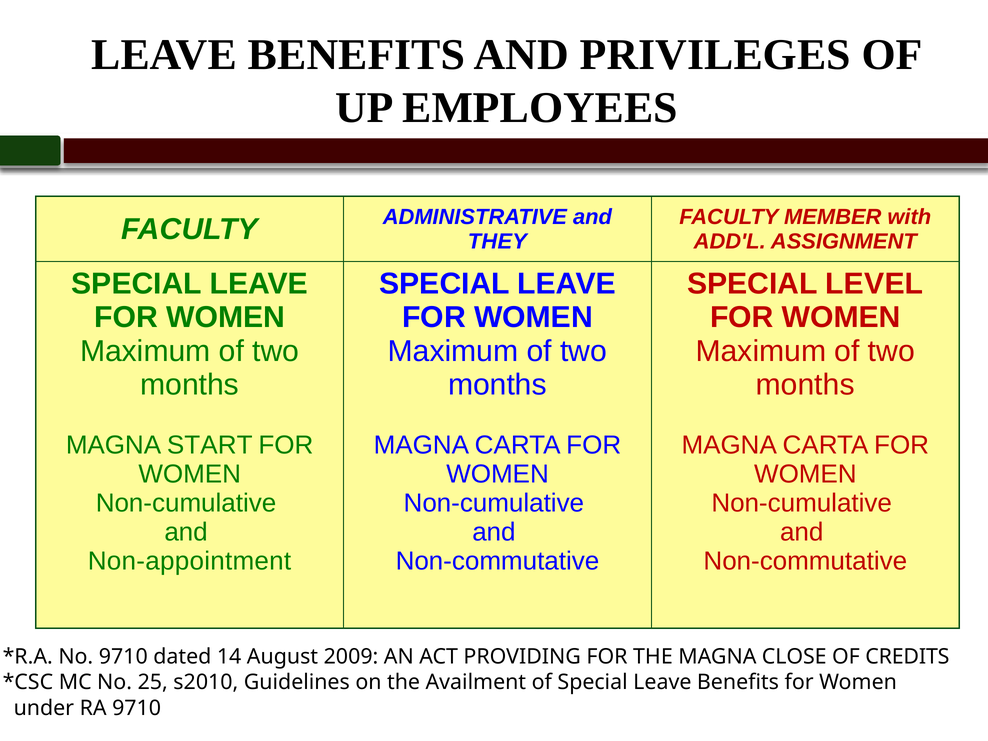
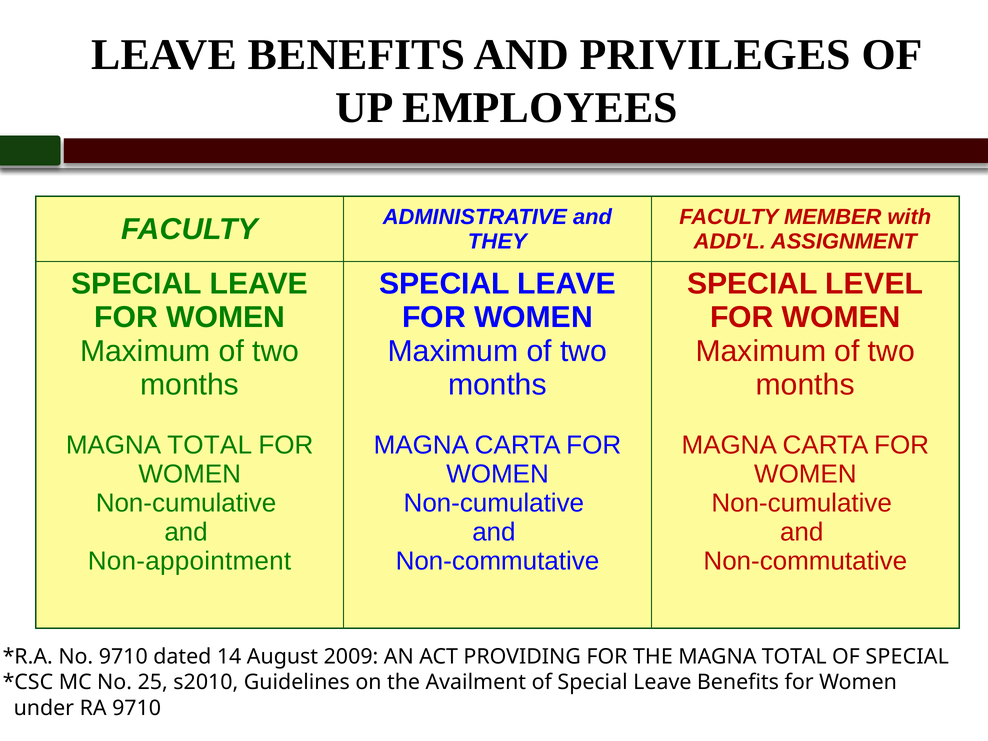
START: START -> TOTAL (210, 445)
THE MAGNA CLOSE: CLOSE -> TOTAL (794, 656)
CREDITS: CREDITS -> SPECIAL (907, 656)
